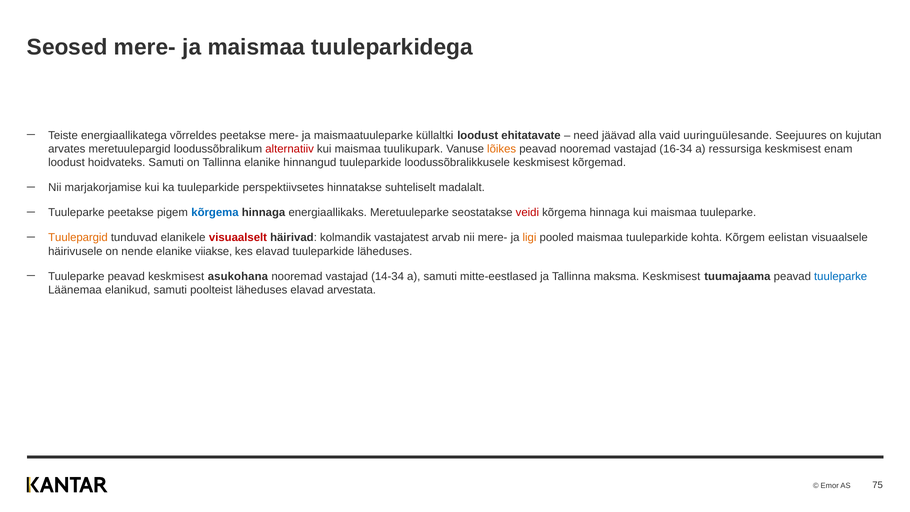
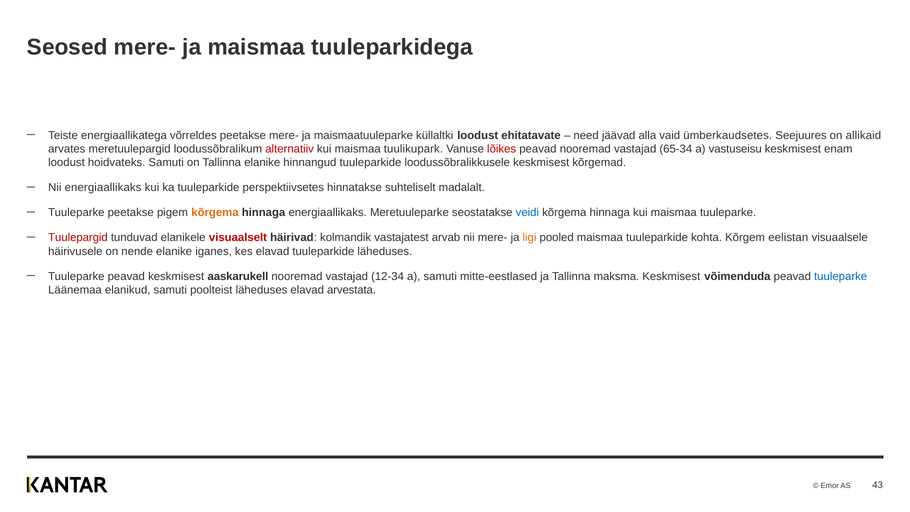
uuringuülesande: uuringuülesande -> ümberkaudsetes (728, 135)
kujutan: kujutan -> allikaid (863, 135)
lõikes colour: orange -> red (502, 149)
16-34: 16-34 -> 65-34 (676, 149)
ressursiga: ressursiga -> vastuseisu (735, 149)
Nii marjakorjamise: marjakorjamise -> energiaallikaks (103, 188)
kõrgema colour: blue -> orange (215, 213)
veidi colour: red -> blue (527, 213)
Tuulepargid colour: orange -> red (78, 238)
viiakse: viiakse -> iganes (214, 251)
asukohana: asukohana -> aaskarukell (238, 276)
14-34: 14-34 -> 12-34 (388, 276)
tuumajaama: tuumajaama -> võimenduda (737, 276)
75: 75 -> 43 (878, 485)
